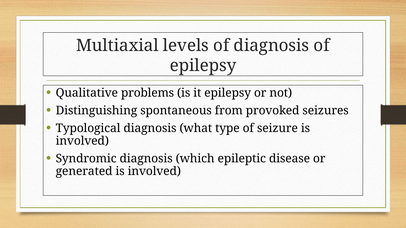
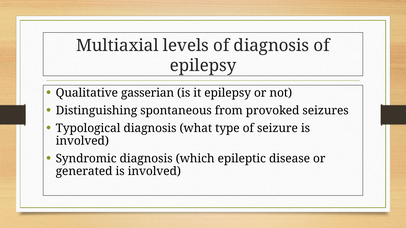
problems: problems -> gasserian (148, 93)
